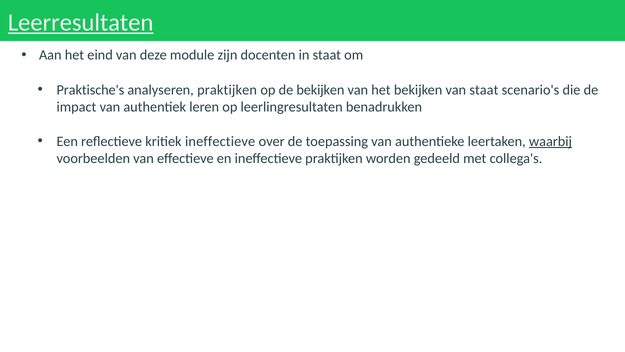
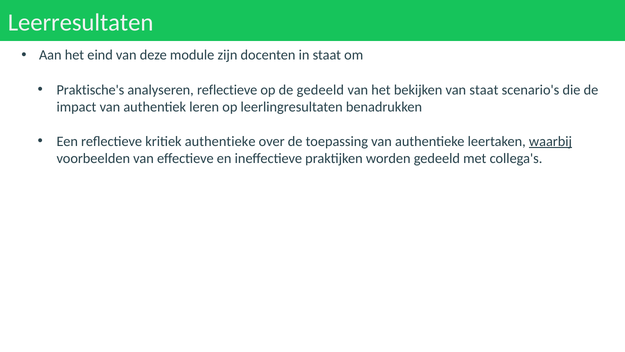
Leerresultaten underline: present -> none (81, 22)
analyseren praktijken: praktijken -> reflectieve (227, 90)
de bekijken: bekijken -> gedeeld (320, 90)
kritiek ineffectieve: ineffectieve -> authentieke (220, 141)
